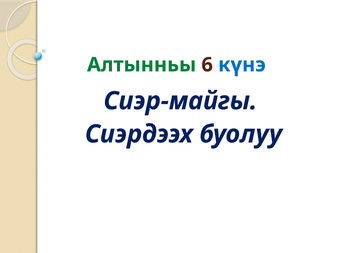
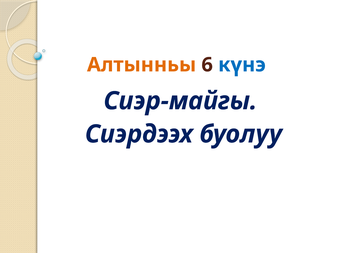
Алтынньы colour: green -> orange (142, 65)
